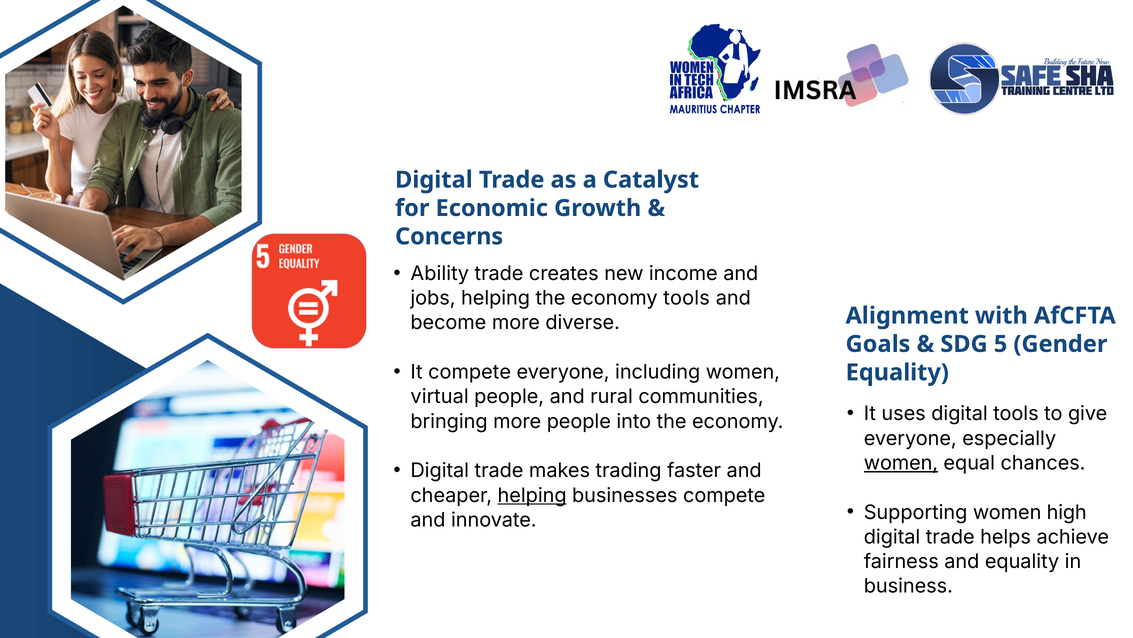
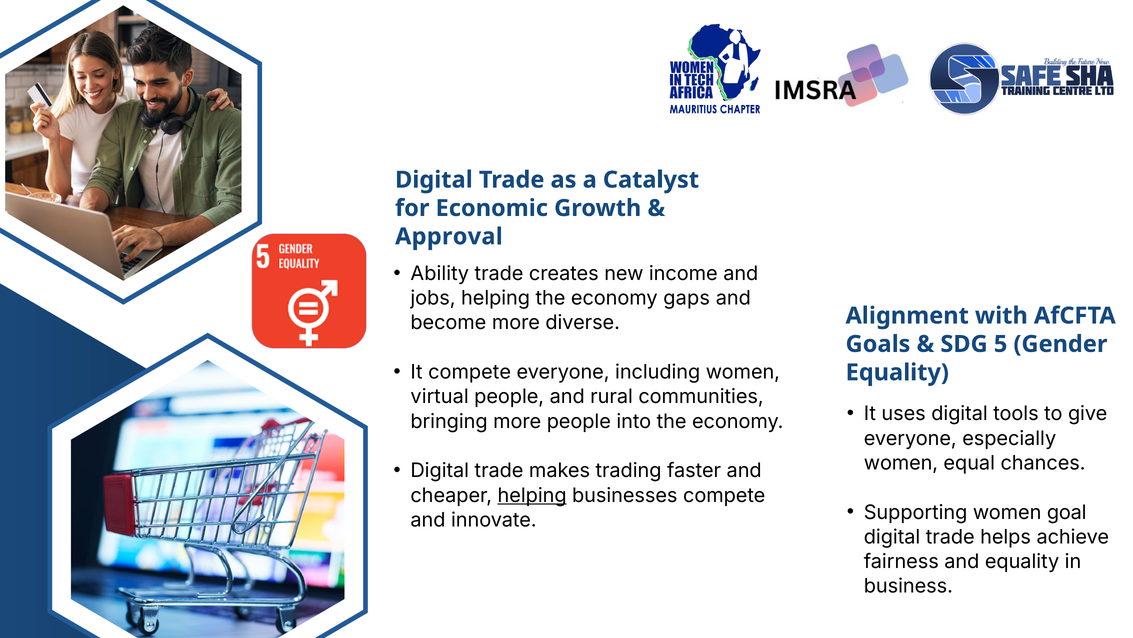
Concerns: Concerns -> Approval (449, 236)
economy tools: tools -> gaps (687, 298)
women underline: present -> none (901, 463)
high: high -> goal (1067, 512)
